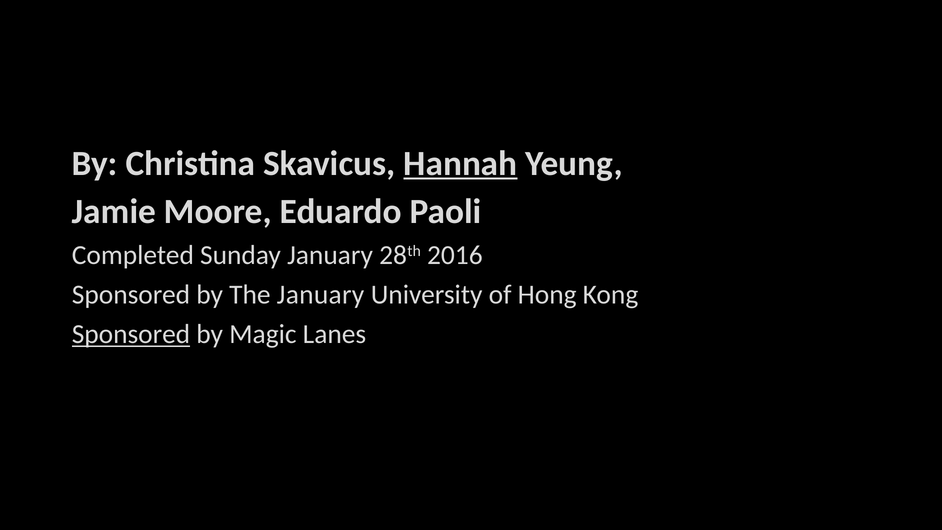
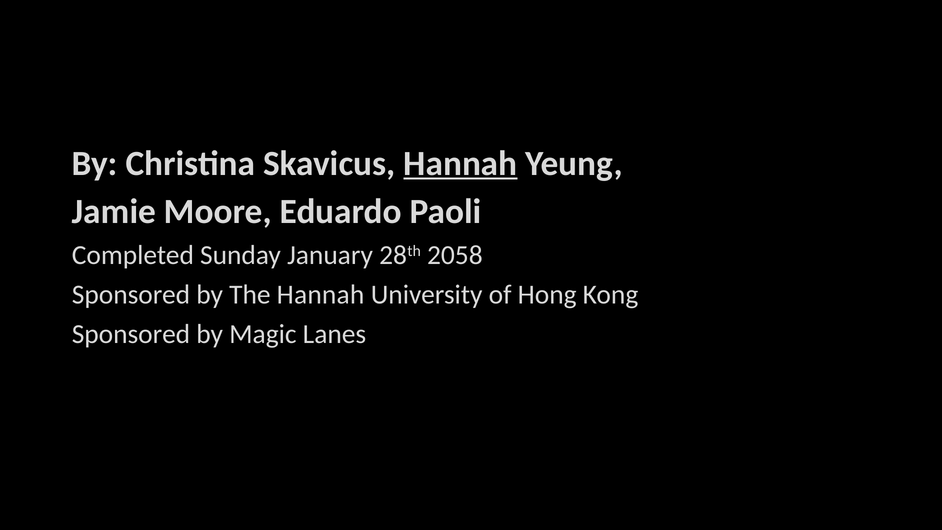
2016: 2016 -> 2058 (455, 255)
The January: January -> Hannah (321, 295)
Sponsored underline: present -> none (131, 334)
